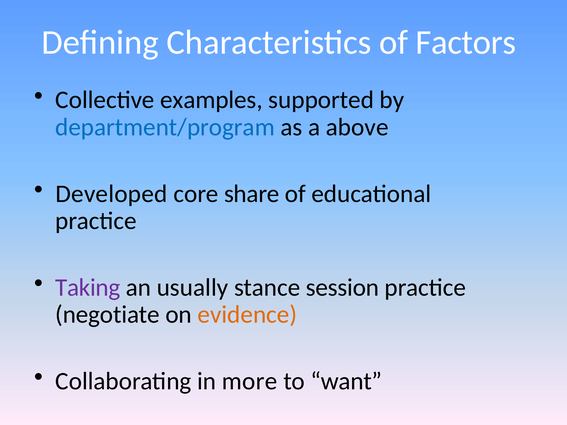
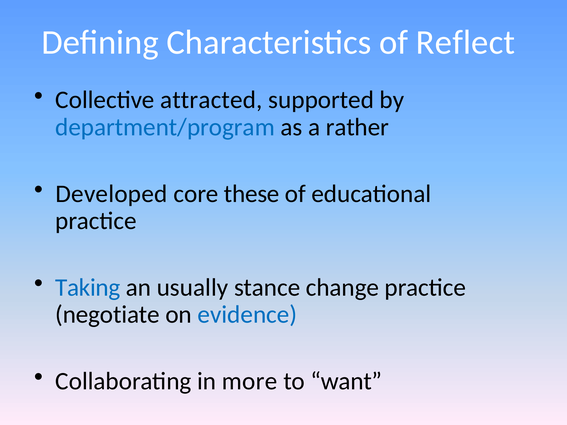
Factors: Factors -> Reflect (466, 43)
examples: examples -> attracted (211, 100)
above: above -> rather (357, 127)
share: share -> these (252, 194)
Taking colour: purple -> blue (88, 288)
session: session -> change (342, 288)
evidence colour: orange -> blue (247, 315)
